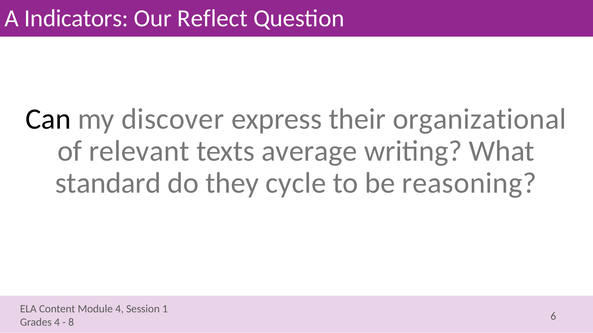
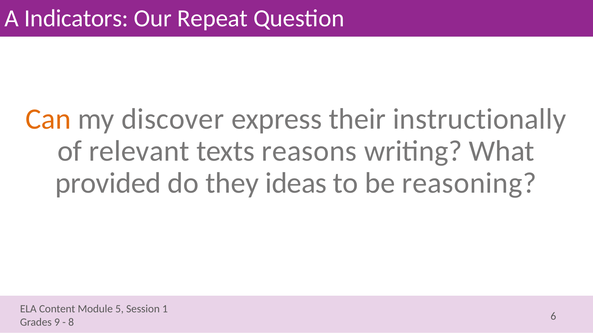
Reflect: Reflect -> Repeat (213, 18)
Can colour: black -> orange (48, 119)
organizational: organizational -> instructionally (479, 119)
average: average -> reasons (309, 151)
standard: standard -> provided (108, 183)
cycle: cycle -> ideas (296, 183)
4: 4 -> 5 (120, 309)
4: 4 -> 9 (57, 323)
